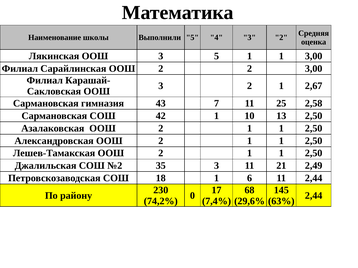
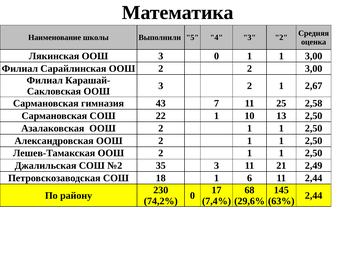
3 5: 5 -> 0 (217, 56)
42: 42 -> 22 (161, 116)
